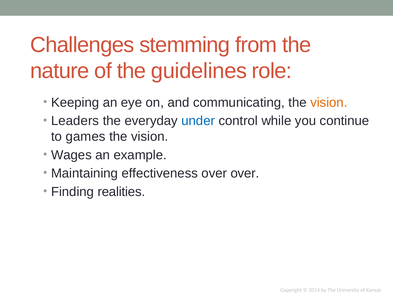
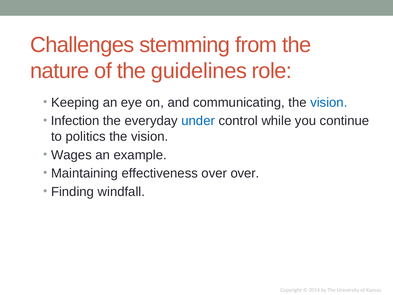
vision colour: orange -> blue (329, 102)
Leaders: Leaders -> Infection (75, 121)
games: games -> politics (86, 137)
realities: realities -> windfall (121, 192)
